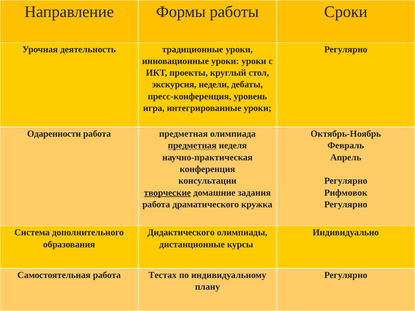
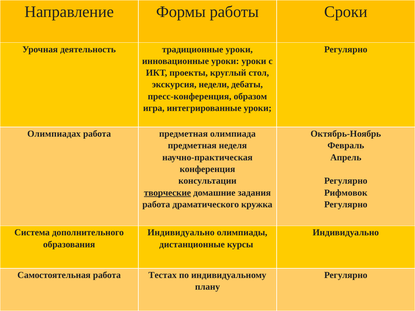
уровень: уровень -> образом (250, 96)
Одаренности: Одаренности -> Олимпиадах (54, 134)
предметная underline: present -> none (192, 146)
Дидактического: Дидактического -> Индивидуально (181, 233)
